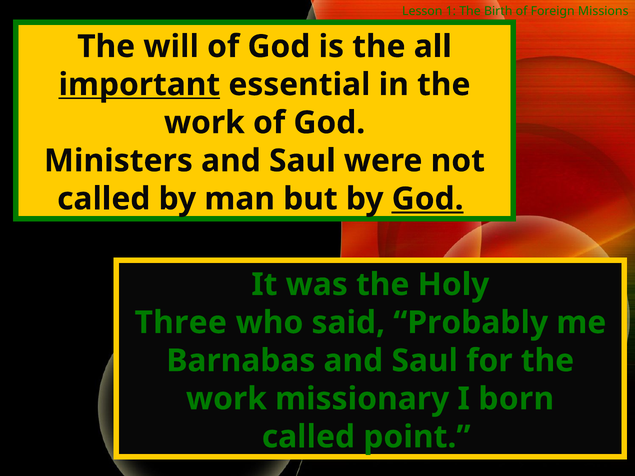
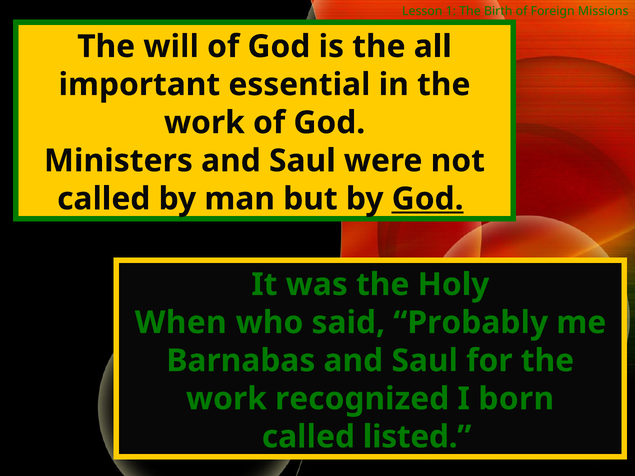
important underline: present -> none (139, 85)
Three: Three -> When (181, 323)
missionary: missionary -> recognized (362, 399)
point: point -> listed (417, 437)
